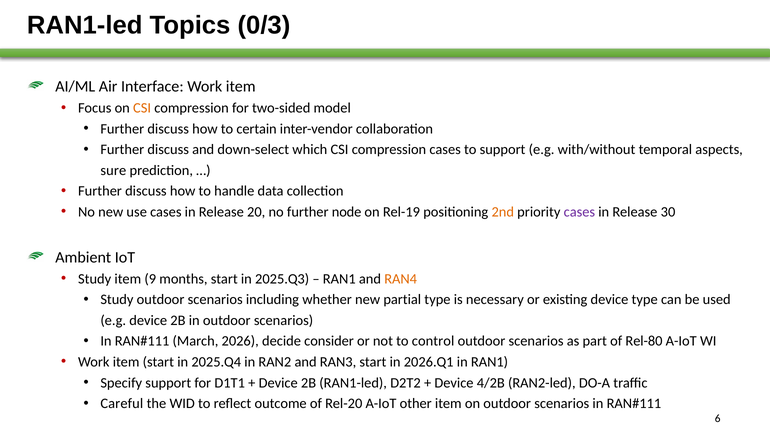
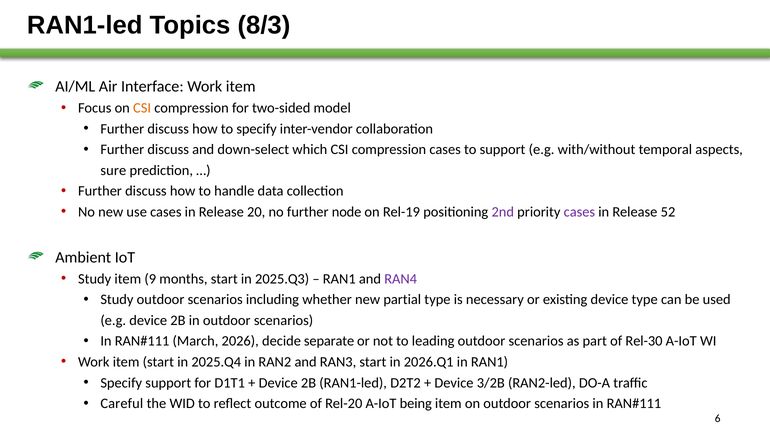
0/3: 0/3 -> 8/3 (264, 25)
to certain: certain -> specify (257, 129)
2nd colour: orange -> purple (503, 212)
30: 30 -> 52 (668, 212)
RAN4 colour: orange -> purple (401, 279)
consider: consider -> separate (329, 341)
control: control -> leading (433, 341)
Rel-80: Rel-80 -> Rel-30 (644, 341)
4/2B: 4/2B -> 3/2B (491, 383)
other: other -> being (416, 404)
